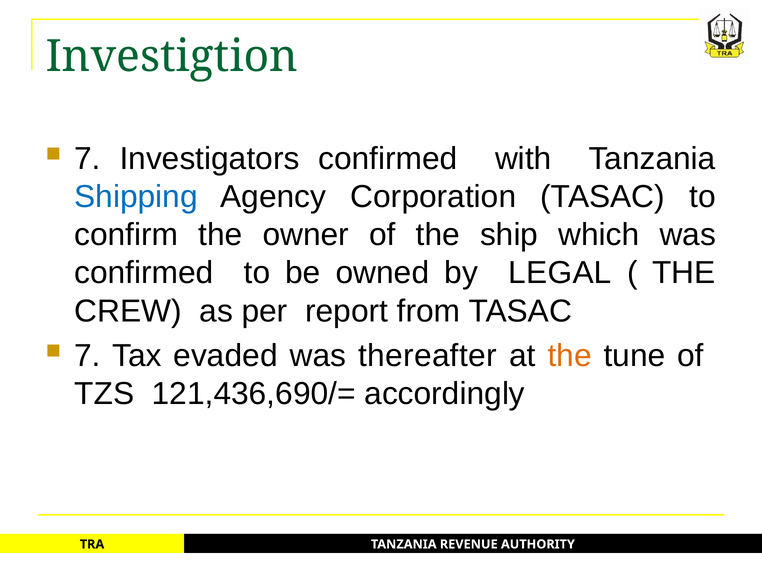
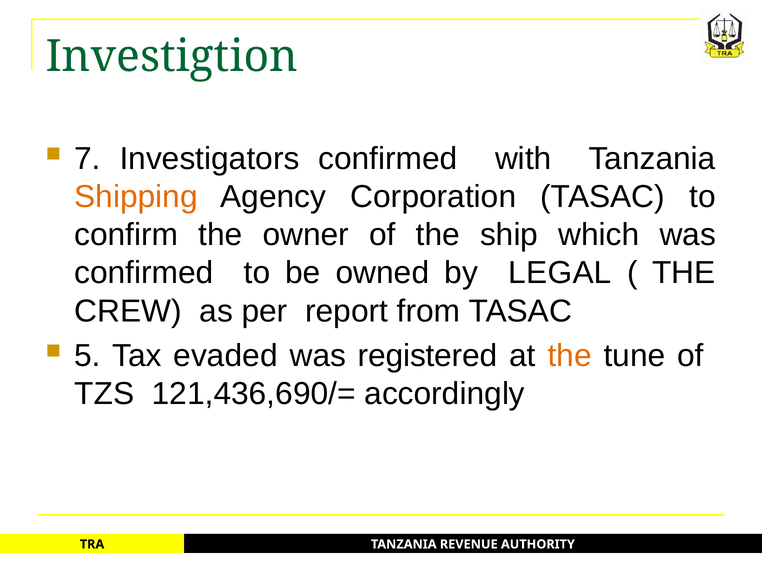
Shipping colour: blue -> orange (136, 197)
7: 7 -> 5 (88, 355)
thereafter: thereafter -> registered (428, 355)
